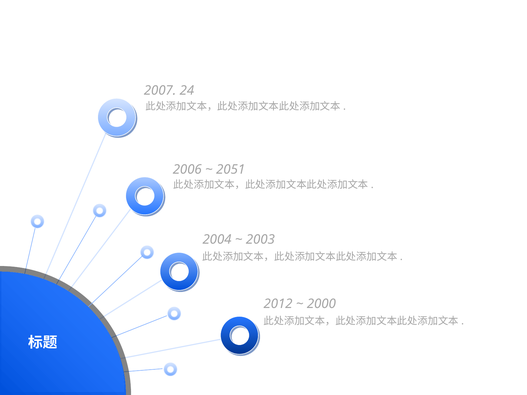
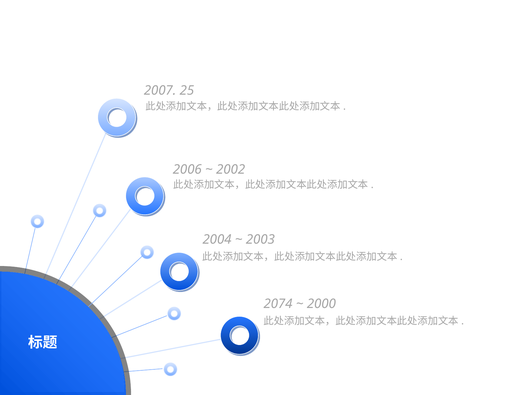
24: 24 -> 25 (187, 90)
2051: 2051 -> 2002 (231, 170)
2012: 2012 -> 2074 (278, 304)
